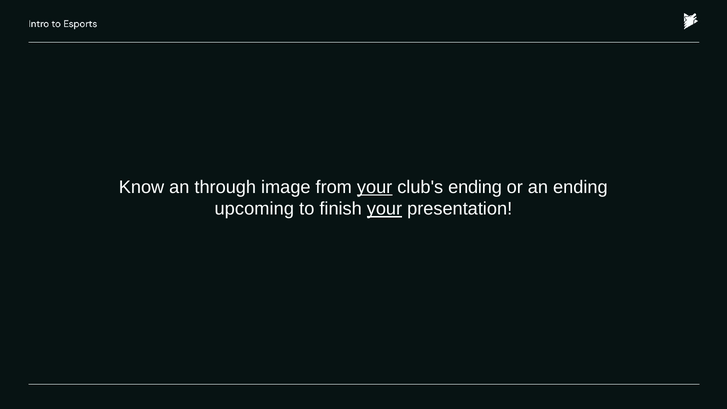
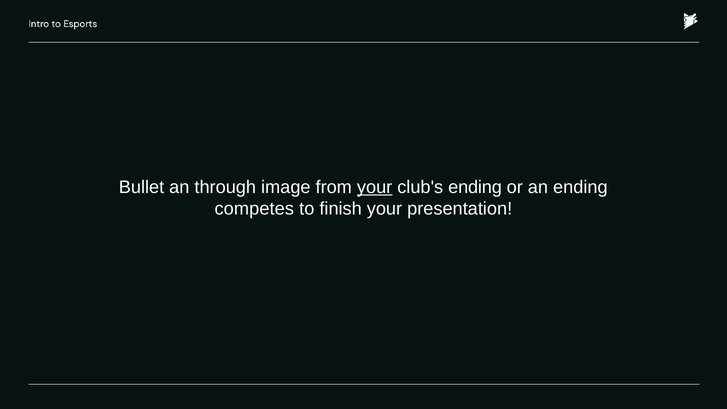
Know: Know -> Bullet (142, 187)
upcoming: upcoming -> competes (254, 209)
your underline: present -> none (384, 209)
